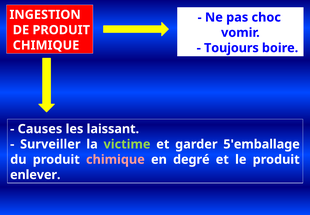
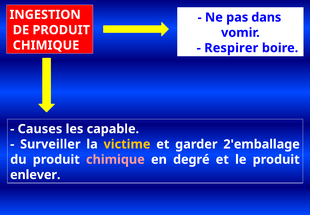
choc: choc -> dans (266, 17)
Toujours: Toujours -> Respirer (231, 48)
laissant: laissant -> capable (113, 129)
victime colour: light green -> yellow (127, 144)
5'emballage: 5'emballage -> 2'emballage (262, 144)
